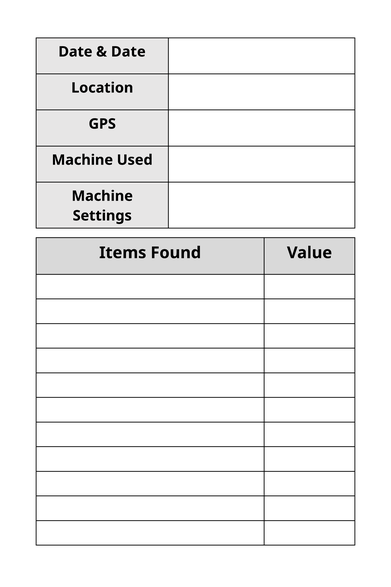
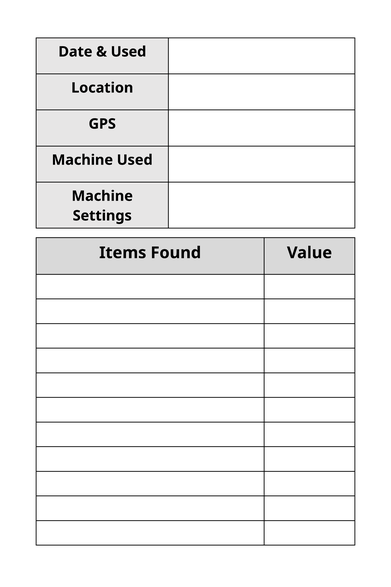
Date: Date -> Used (128, 52)
